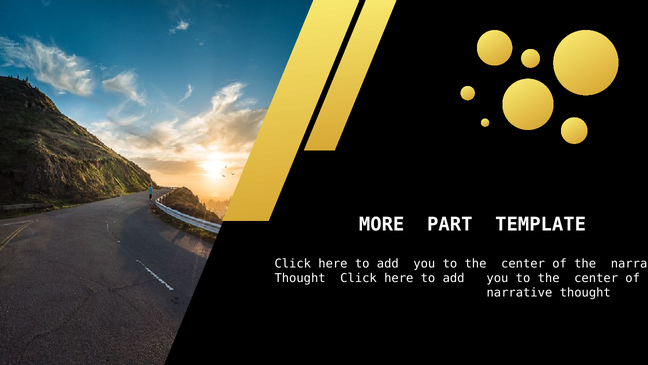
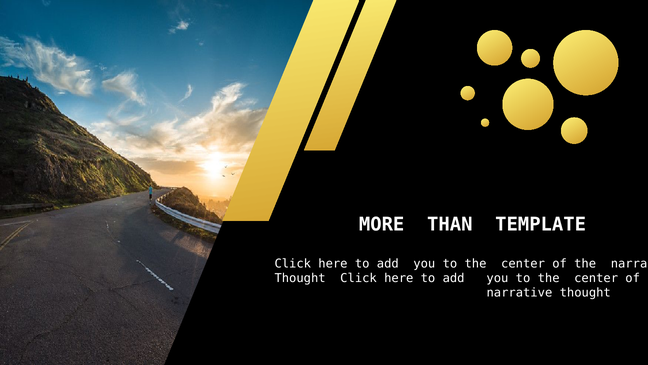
PART: PART -> THAN (450, 224)
